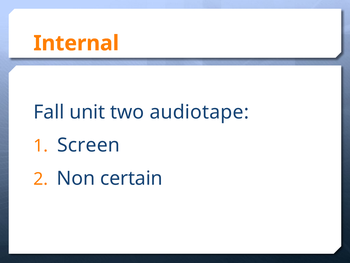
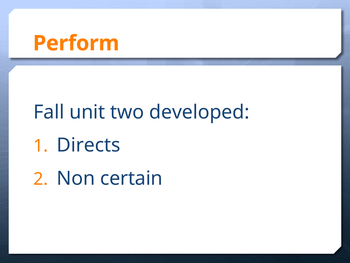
Internal: Internal -> Perform (76, 43)
audiotape: audiotape -> developed (199, 112)
Screen: Screen -> Directs (89, 145)
